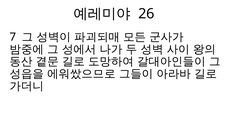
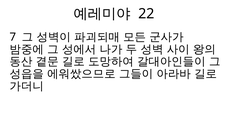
26: 26 -> 22 (146, 14)
